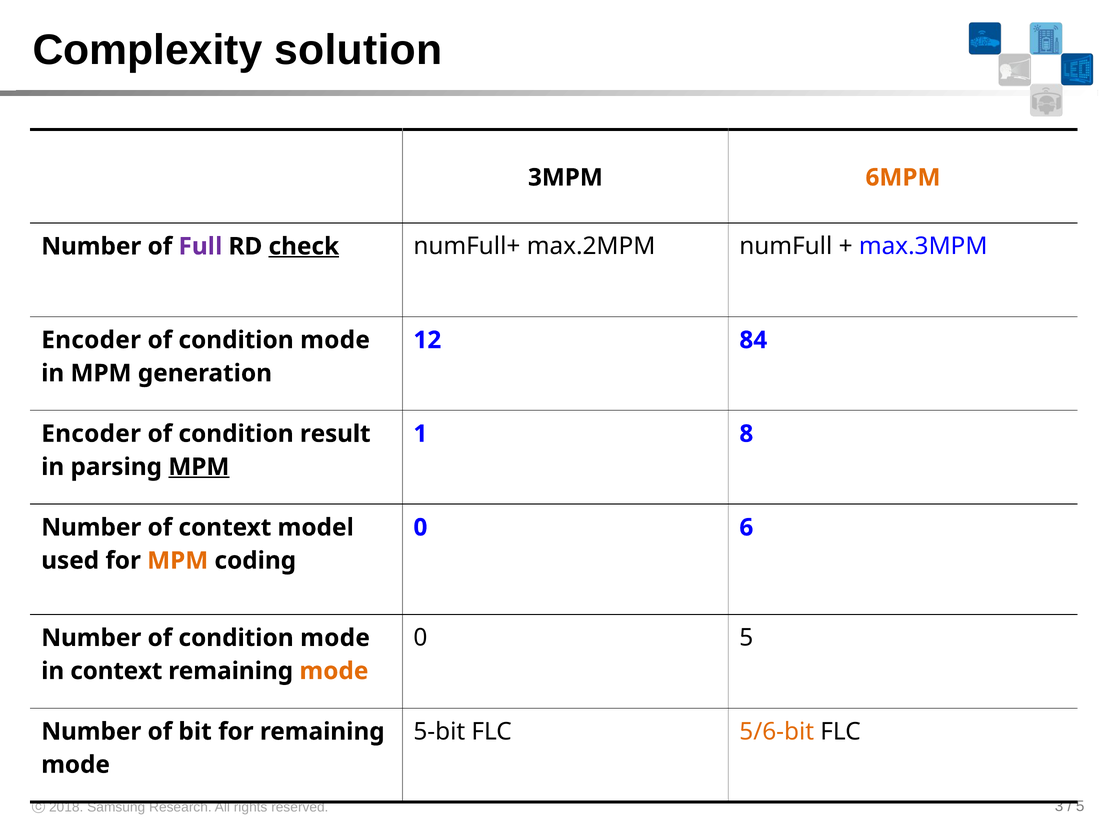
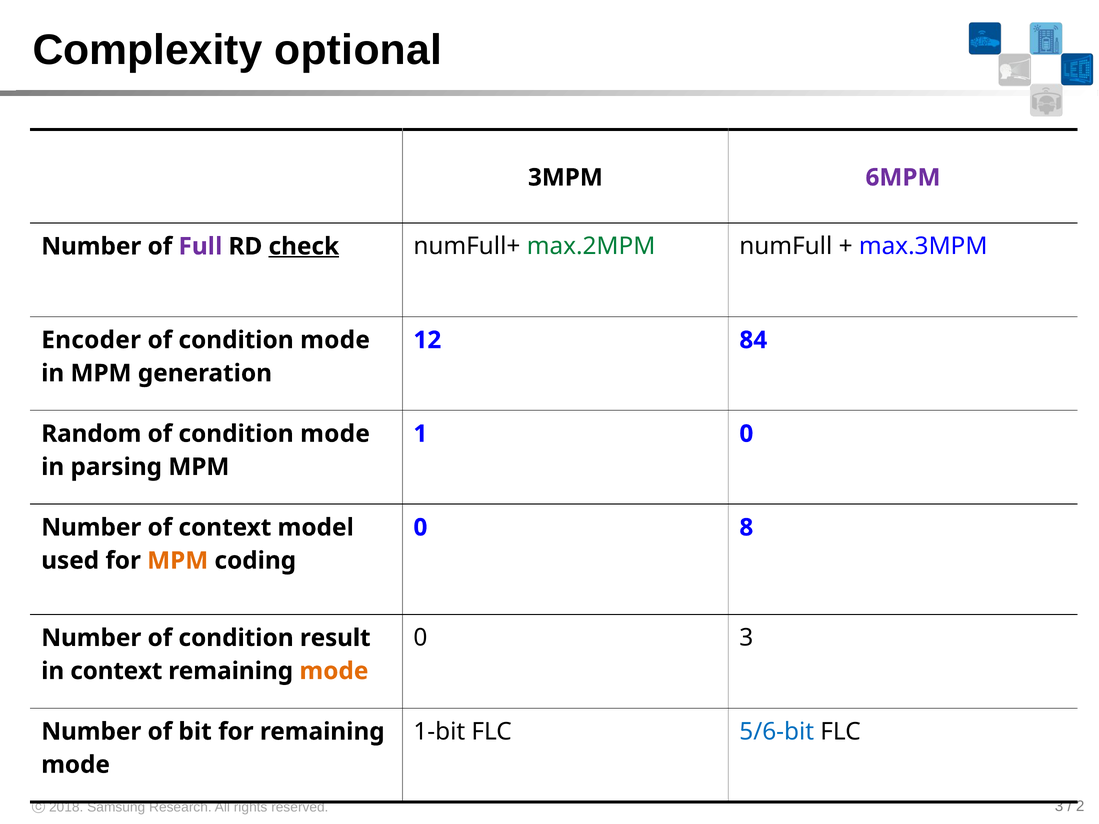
solution: solution -> optional (358, 50)
6MPM colour: orange -> purple (903, 178)
max.2MPM colour: black -> green (591, 246)
Encoder: Encoder -> Random (91, 434)
result: result -> mode (335, 434)
1 8: 8 -> 0 (746, 434)
MPM underline: present -> none (199, 467)
6: 6 -> 8 (746, 528)
0 5: 5 -> 3 (746, 638)
Number of condition mode: mode -> result (335, 638)
5-bit: 5-bit -> 1-bit (439, 732)
5/6-bit colour: orange -> blue (777, 732)
5: 5 -> 2 (1080, 806)
